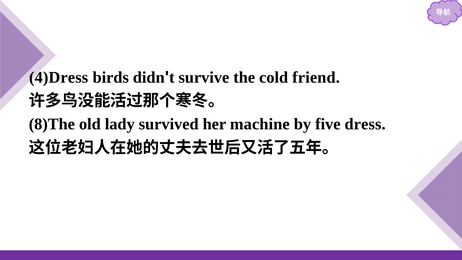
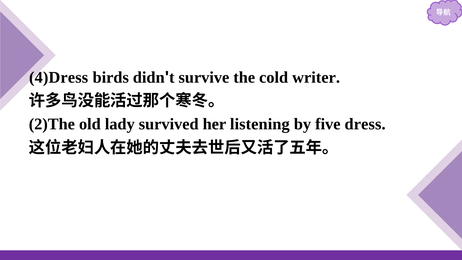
friend: friend -> writer (316, 77)
8)The: 8)The -> 2)The (52, 124)
machine: machine -> listening (260, 124)
